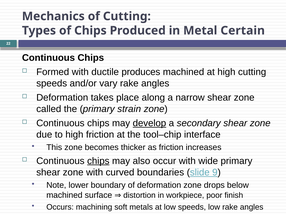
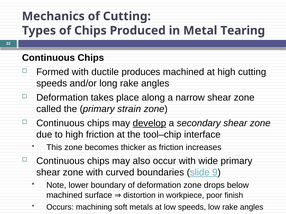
Certain: Certain -> Tearing (243, 31)
vary: vary -> long (108, 84)
chips underline: present -> none (98, 161)
